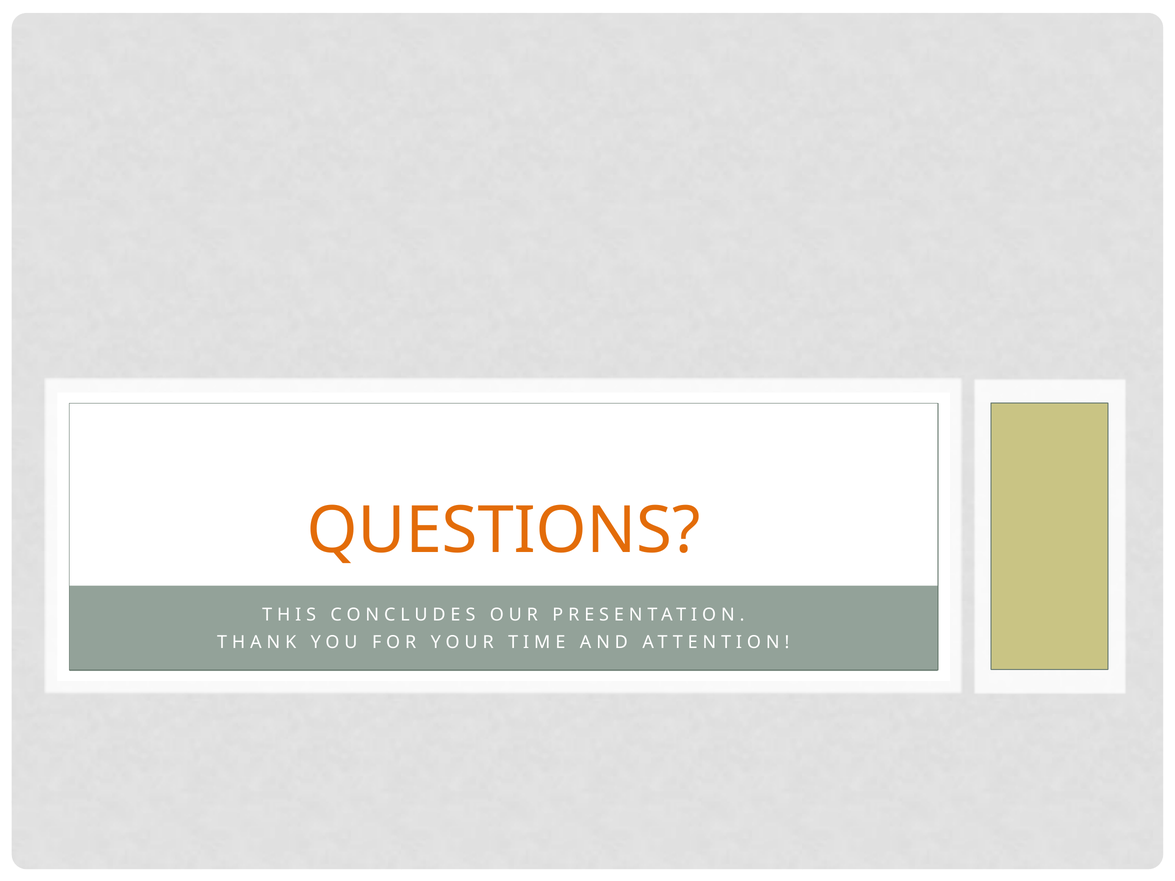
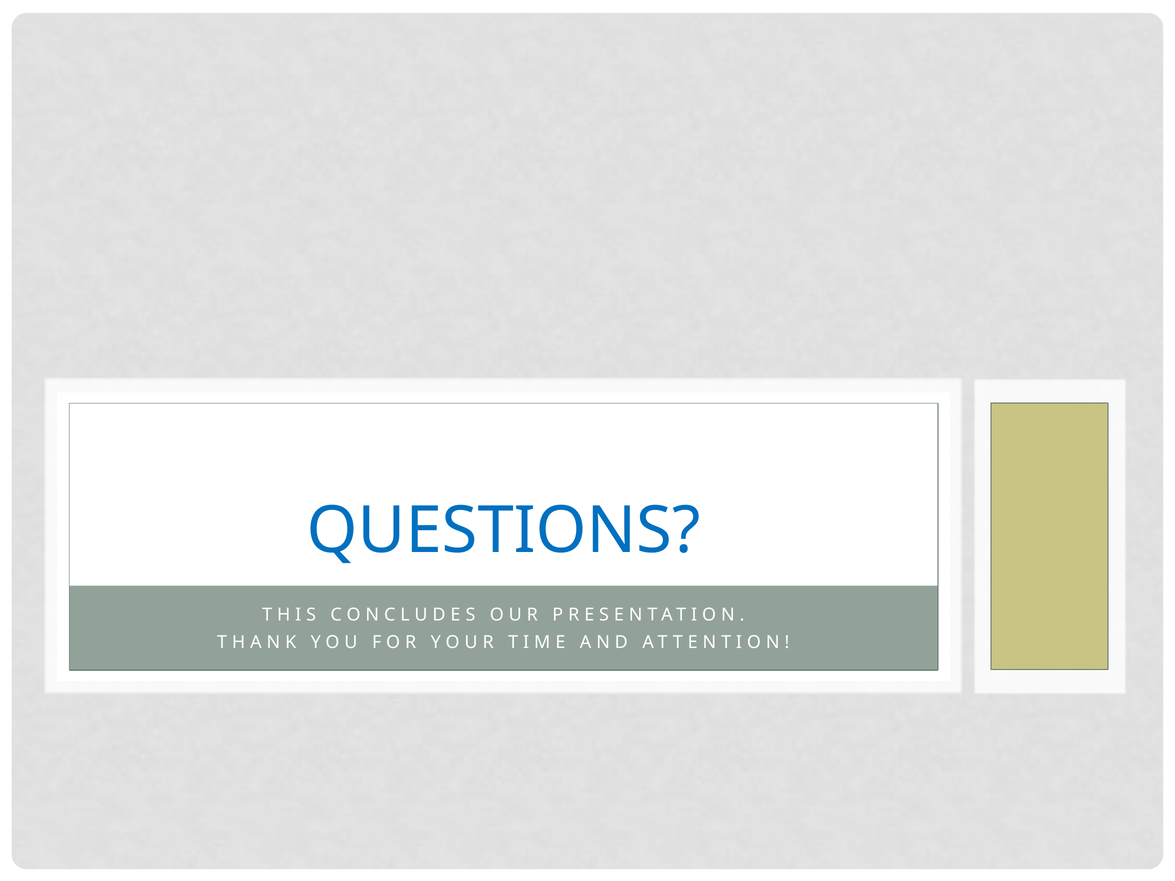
QUESTIONS colour: orange -> blue (504, 531)
